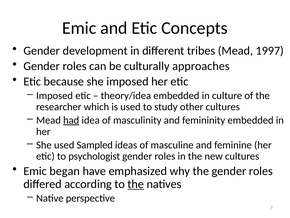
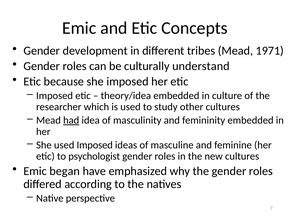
1997: 1997 -> 1971 (270, 51)
approaches: approaches -> understand (201, 66)
used Sampled: Sampled -> Imposed (95, 145)
the underline: present -> none (136, 184)
